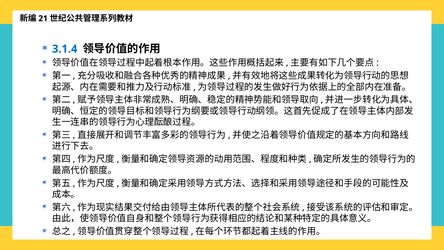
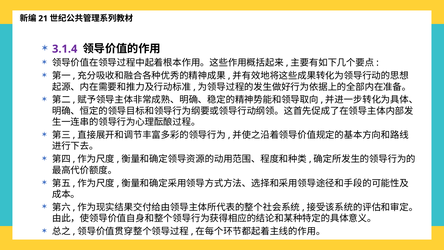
3.1.4 colour: blue -> purple (65, 49)
